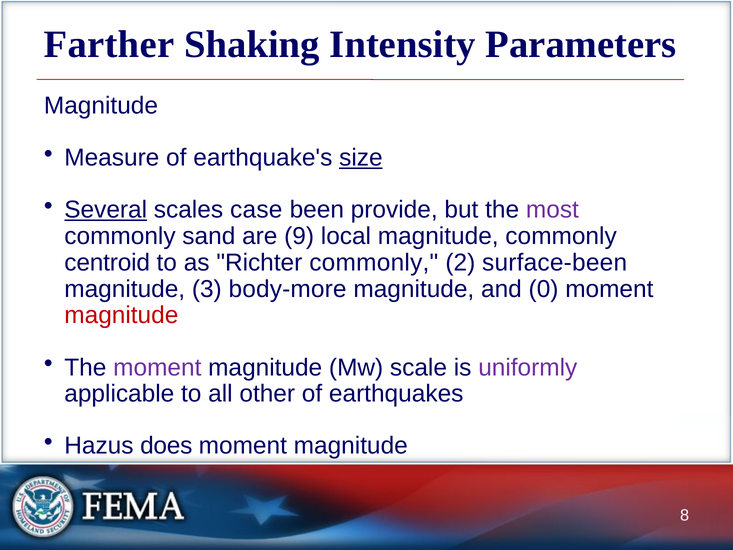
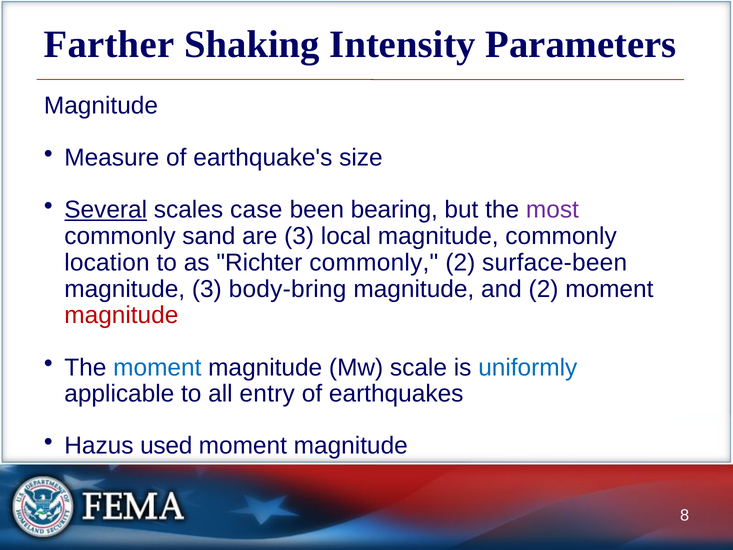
size underline: present -> none (361, 158)
provide: provide -> bearing (394, 210)
are 9: 9 -> 3 (299, 236)
centroid: centroid -> location (107, 263)
body-more: body-more -> body-bring (288, 289)
and 0: 0 -> 2 (544, 289)
moment colour: purple -> blue (157, 367)
uniformly colour: purple -> blue (528, 367)
other: other -> entry (267, 394)
does: does -> used (166, 446)
